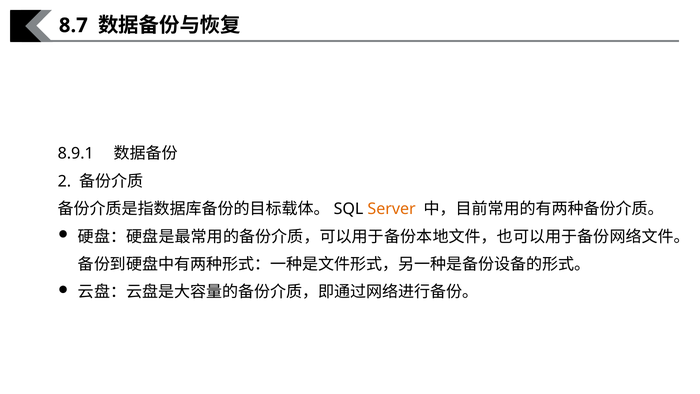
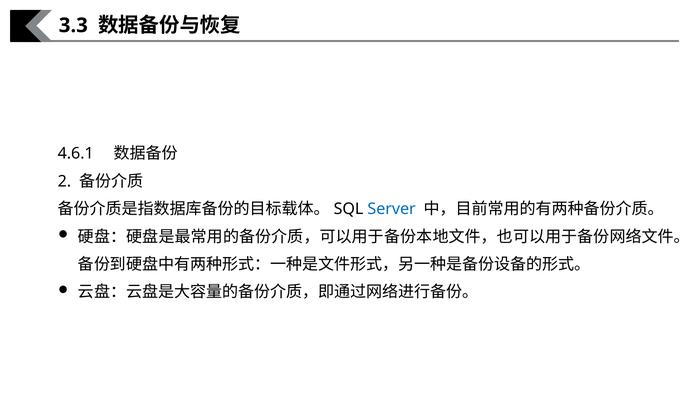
8.7: 8.7 -> 3.3 (73, 25)
8.9.1: 8.9.1 -> 4.6.1 (76, 153)
Server colour: orange -> blue (392, 209)
